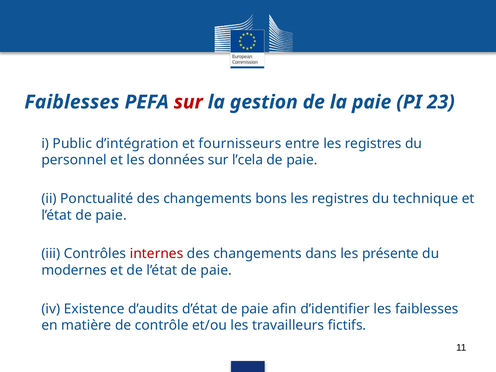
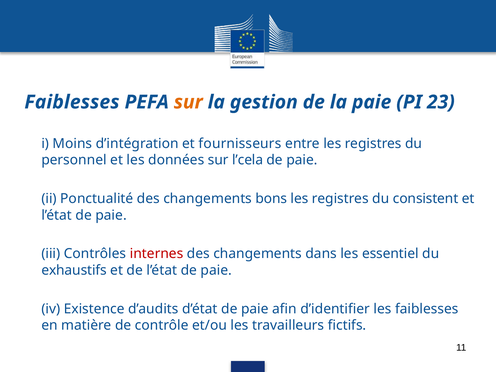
sur colour: red -> orange (188, 102)
Public: Public -> Moins (72, 143)
technique: technique -> consistent (426, 199)
présente: présente -> essentiel (390, 254)
modernes: modernes -> exhaustifs (74, 270)
